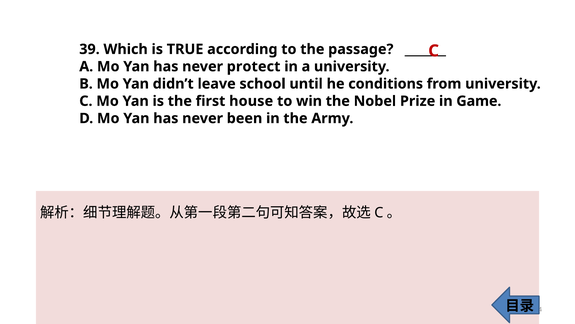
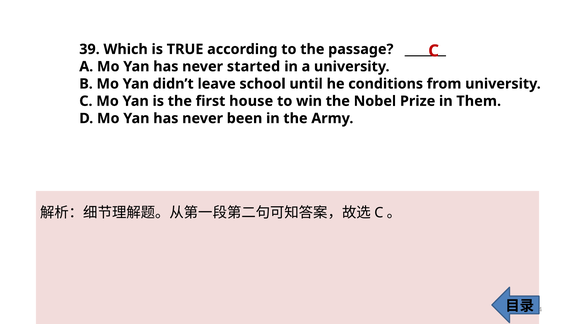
protect: protect -> started (254, 66)
Game: Game -> Them (479, 101)
